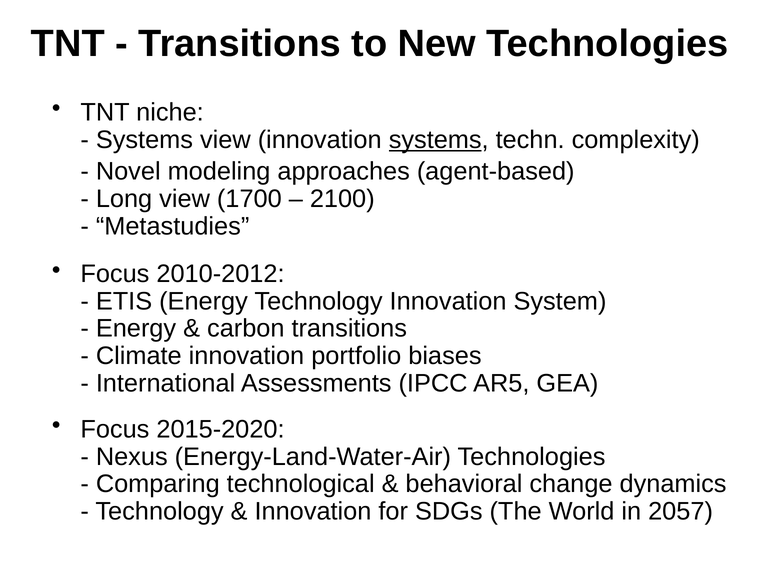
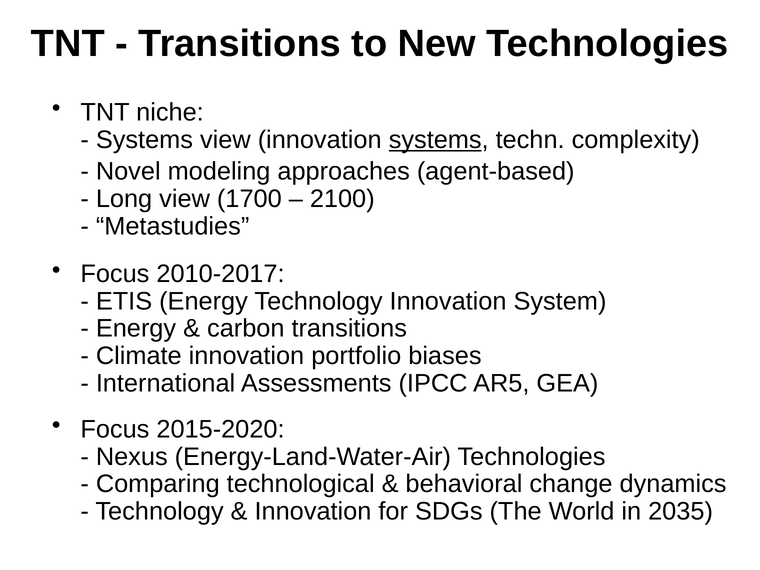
2010-2012: 2010-2012 -> 2010-2017 (220, 274)
2057: 2057 -> 2035 (681, 511)
